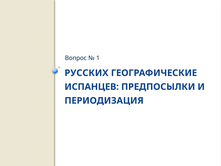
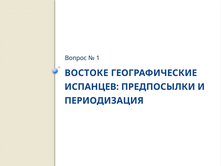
РУССКИХ: РУССКИХ -> ВОСТОКЕ (86, 73)
